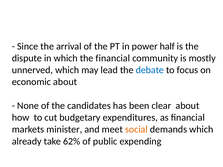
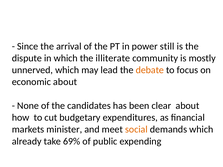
half: half -> still (167, 46)
the financial: financial -> illiterate (113, 58)
debate colour: blue -> orange (150, 70)
62%: 62% -> 69% (72, 141)
